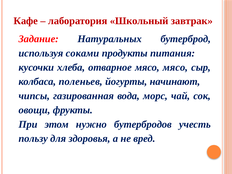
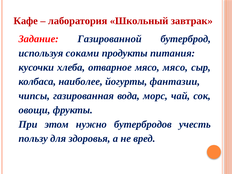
Натуральных: Натуральных -> Газированной (110, 39)
поленьев: поленьев -> наиболее (81, 82)
начинают: начинают -> фантазии (175, 82)
